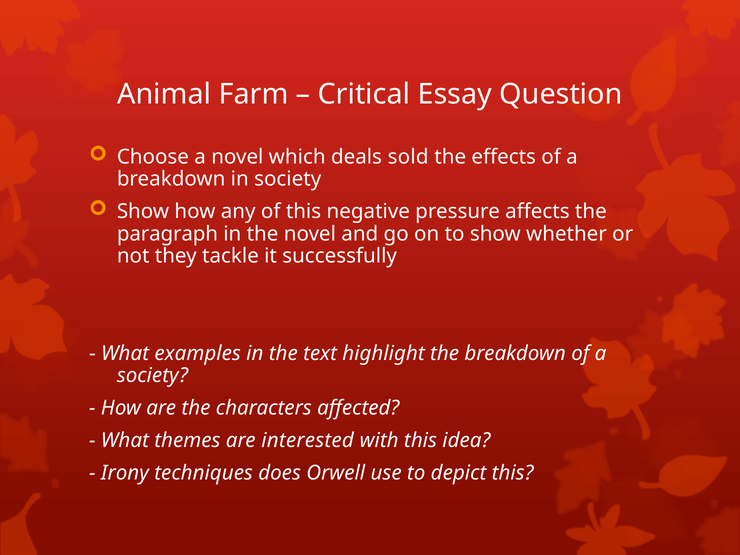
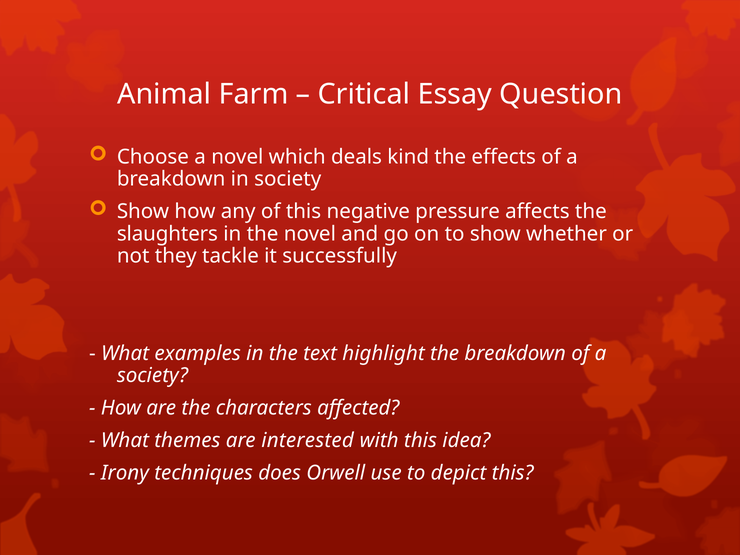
sold: sold -> kind (408, 157)
paragraph: paragraph -> slaughters (167, 234)
